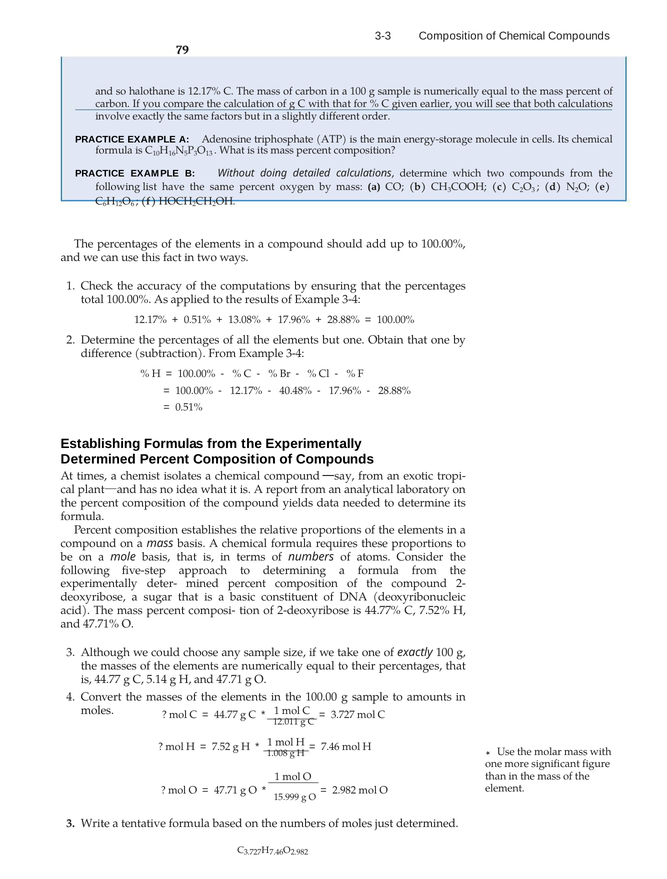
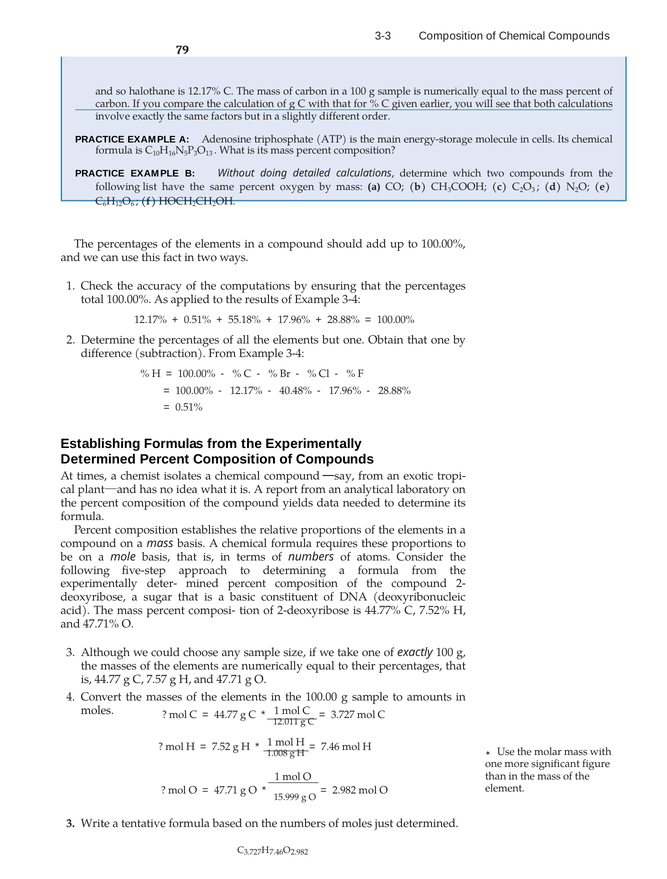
13.08%: 13.08% -> 55.18% (245, 320)
5.14: 5.14 -> 7.57 (157, 680)
